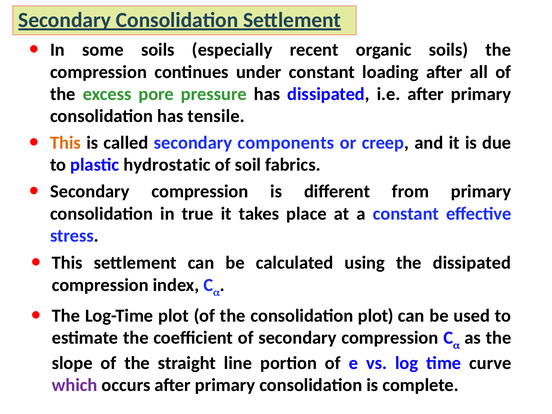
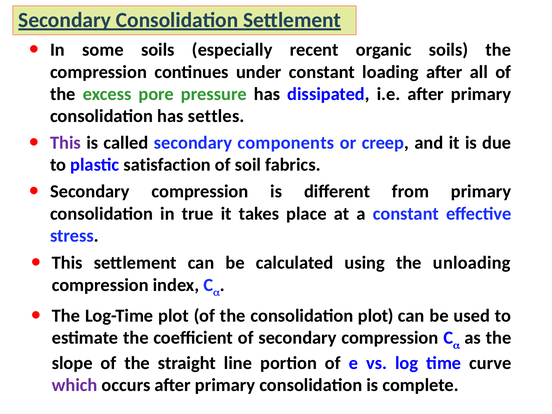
tensile: tensile -> settles (216, 116)
This colour: orange -> purple (66, 143)
hydrostatic: hydrostatic -> satisfaction (167, 165)
the dissipated: dissipated -> unloading (472, 263)
